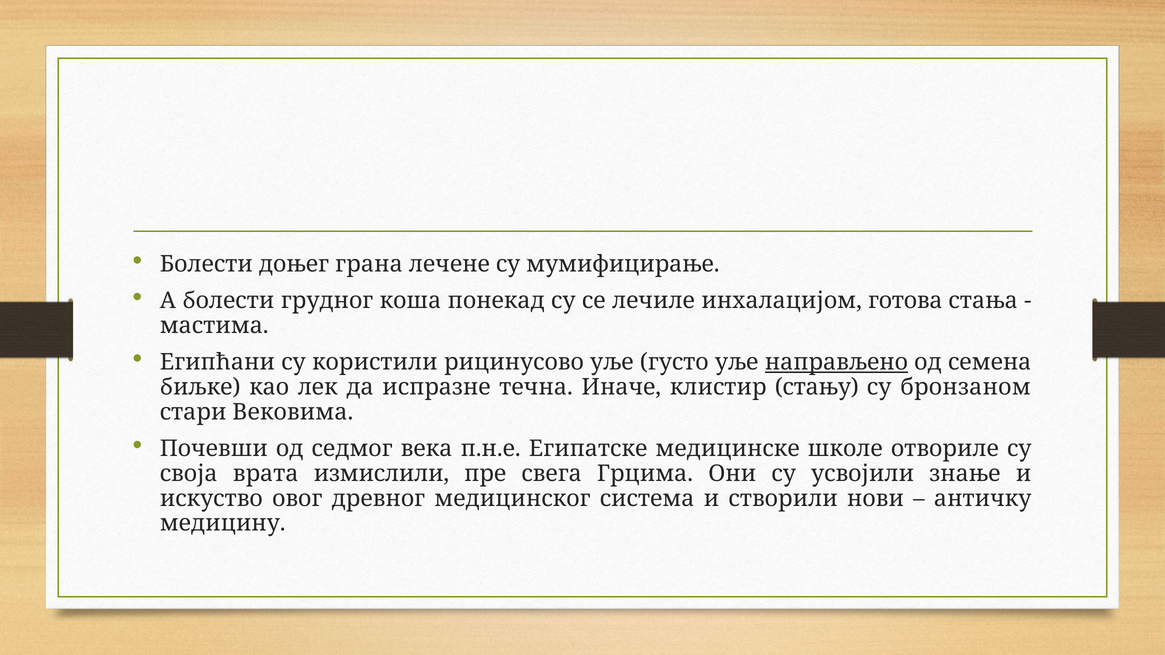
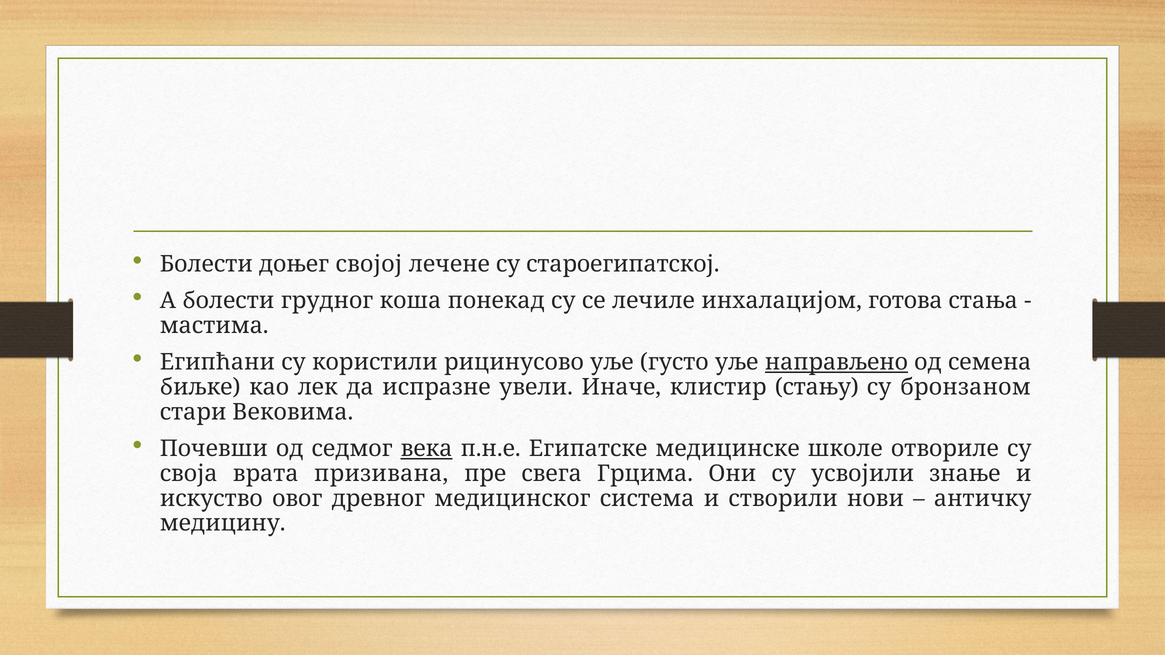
грана: грана -> својој (369, 264)
мумифицирање: мумифицирање -> староегипатској (623, 264)
течна: течна -> увели (536, 387)
века underline: none -> present (427, 449)
измислили: измислили -> призивана (381, 474)
